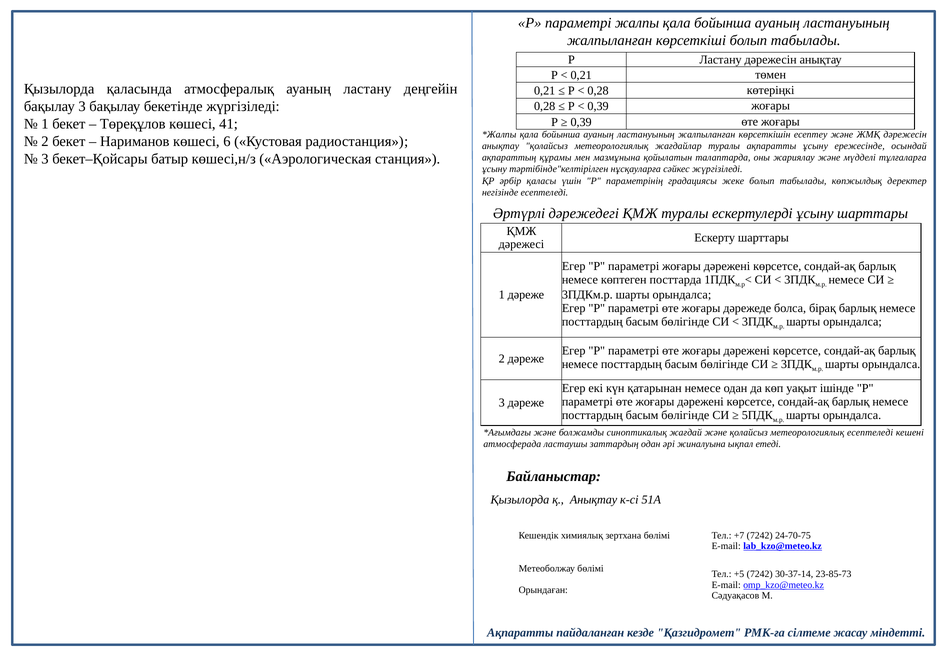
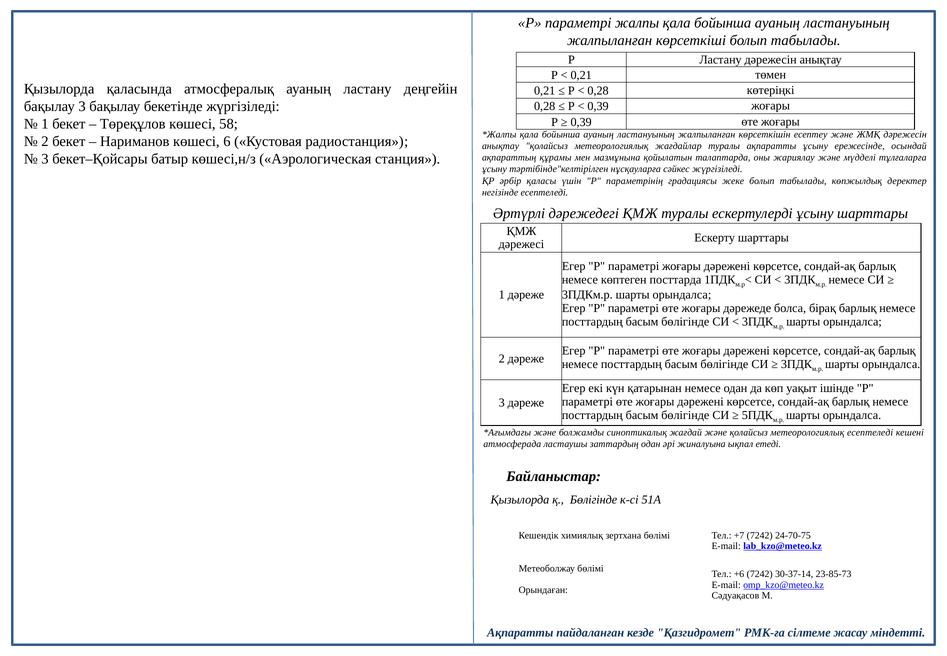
41: 41 -> 58 (229, 124)
қ Анықтау: Анықтау -> Бөлігінде (594, 499)
+5: +5 -> +6 (739, 574)
